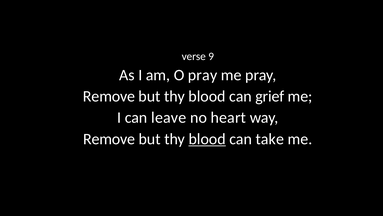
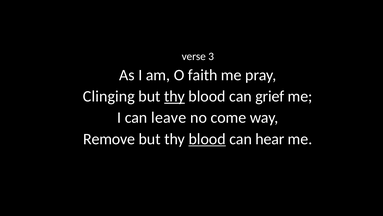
9: 9 -> 3 (211, 56)
O pray: pray -> faith (203, 75)
Remove: Remove -> Clinging (109, 96)
thy underline: none -> present (175, 96)
heart: heart -> come (228, 117)
take: take -> hear (270, 139)
